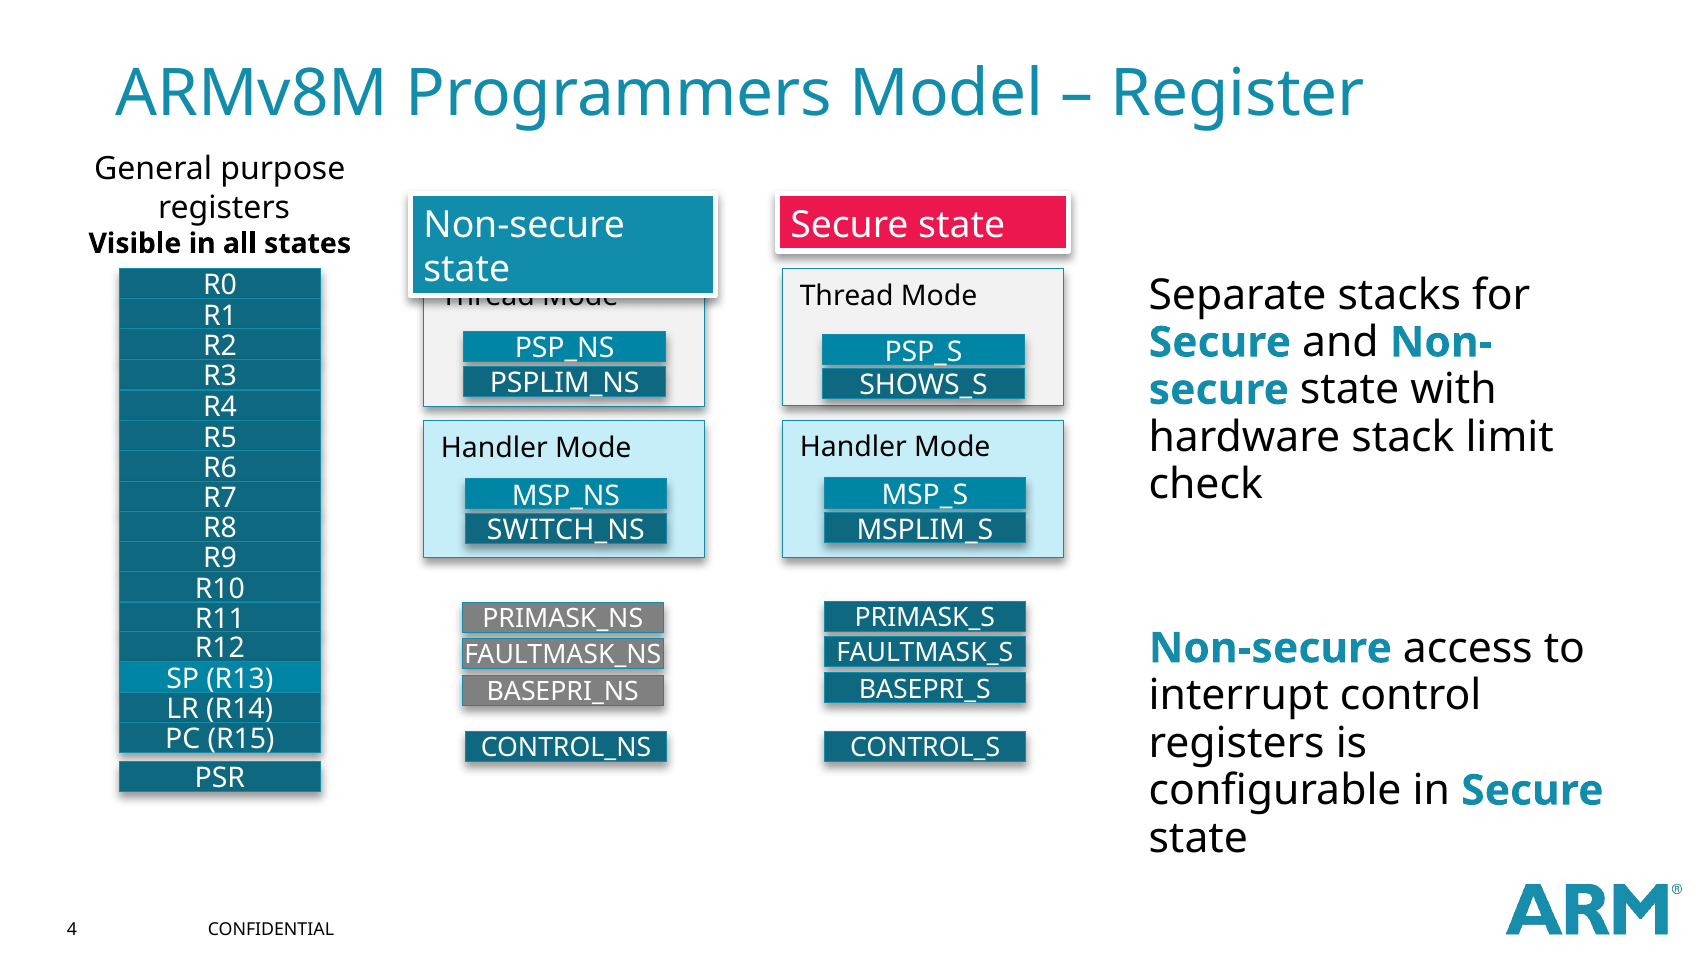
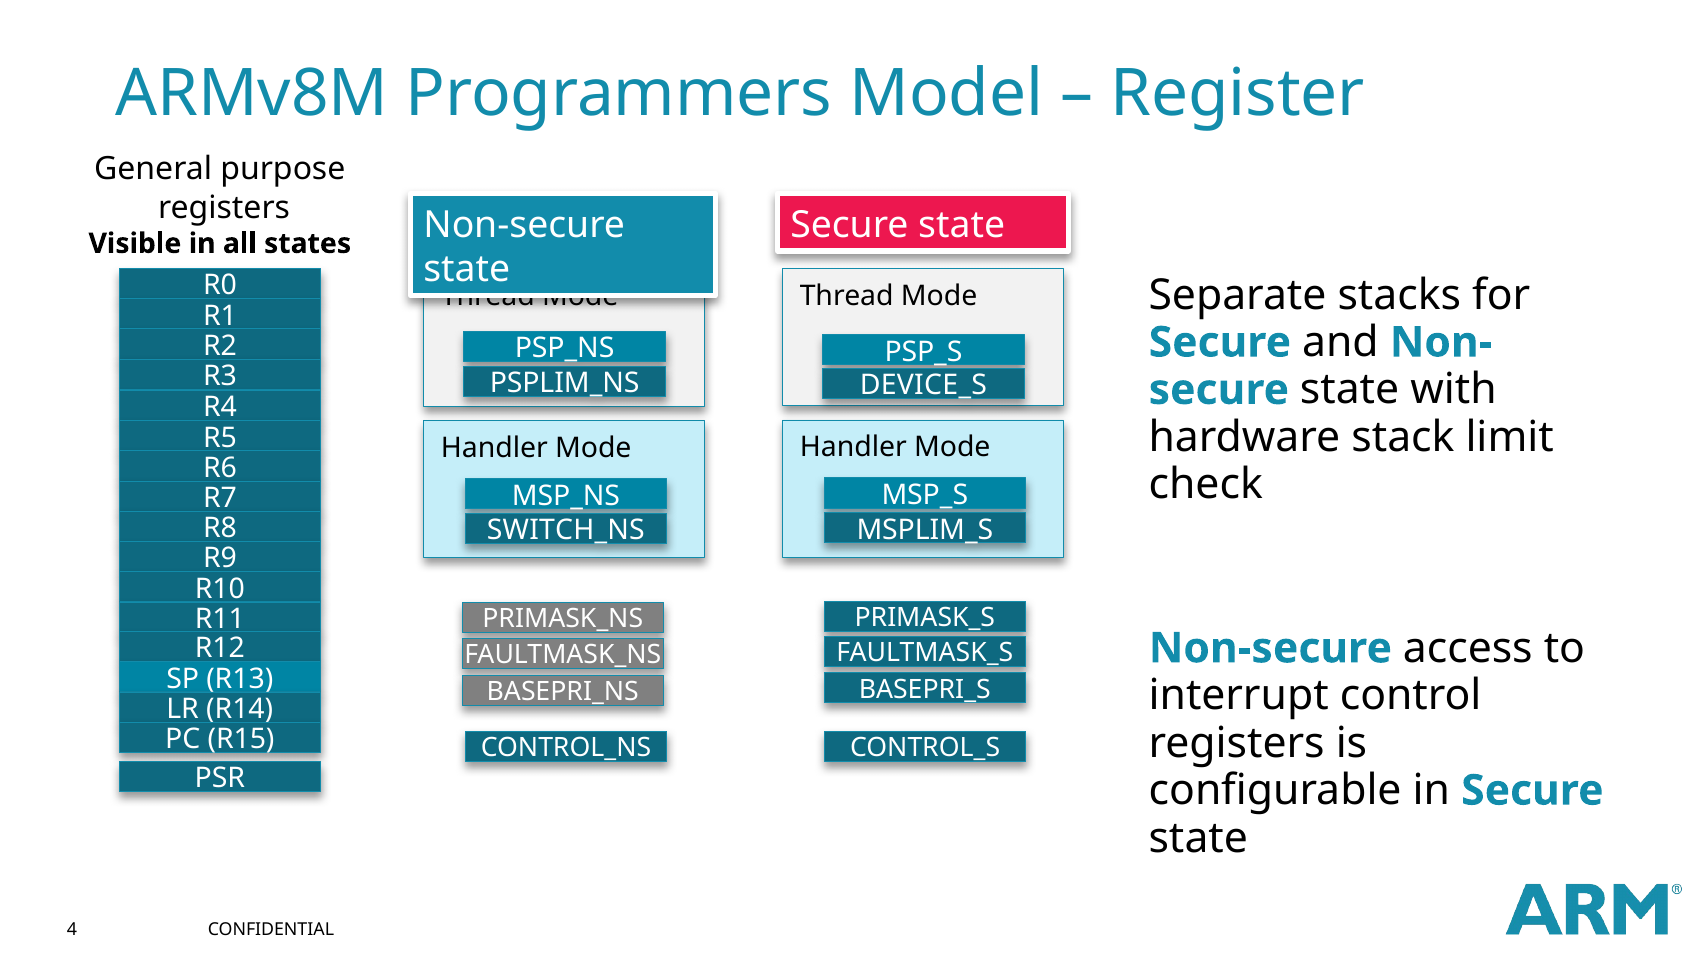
SHOWS_S: SHOWS_S -> DEVICE_S (923, 385)
